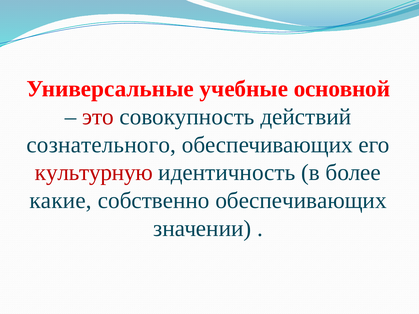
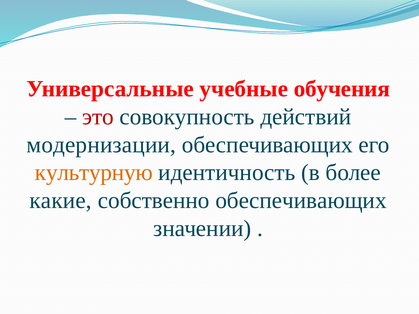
основной: основной -> обучения (342, 89)
сознательного: сознательного -> модернизации (101, 145)
культурную colour: red -> orange (94, 173)
